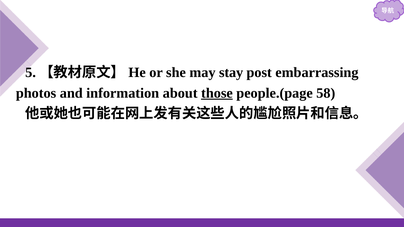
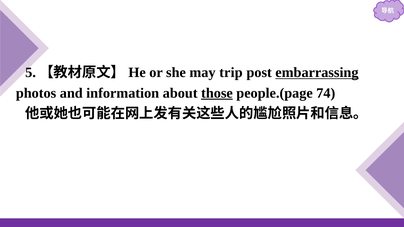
stay: stay -> trip (231, 73)
embarrassing underline: none -> present (317, 73)
58: 58 -> 74 (326, 93)
